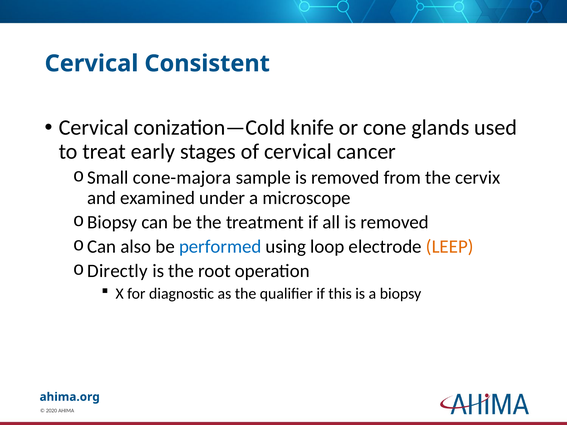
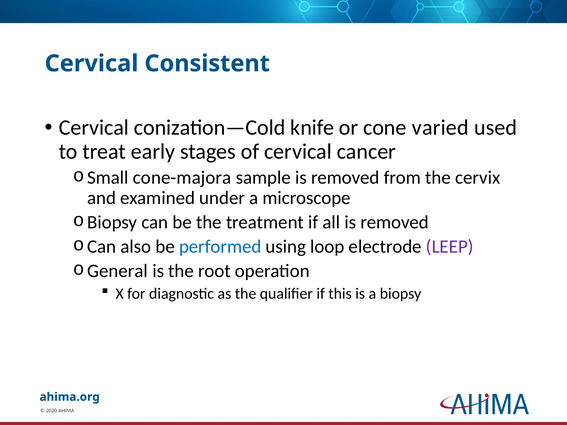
glands: glands -> varied (440, 128)
LEEP colour: orange -> purple (450, 247)
Directly: Directly -> General (118, 271)
